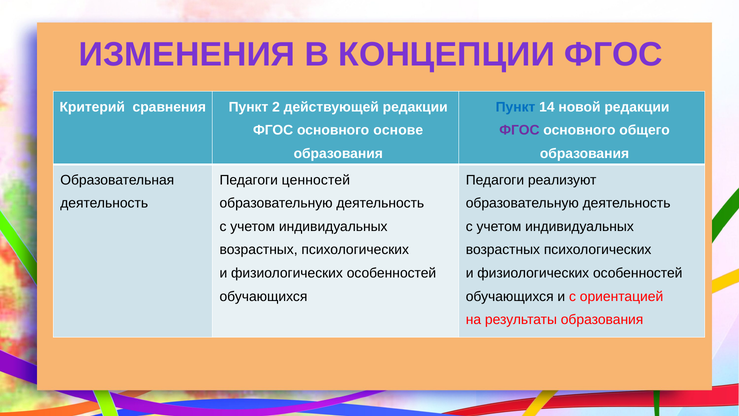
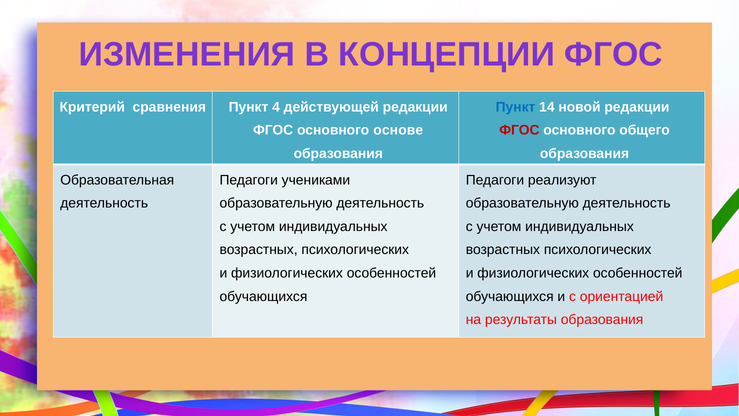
2: 2 -> 4 (276, 107)
ФГОС colour: purple -> red (519, 130)
ценностей: ценностей -> учениками (316, 180)
